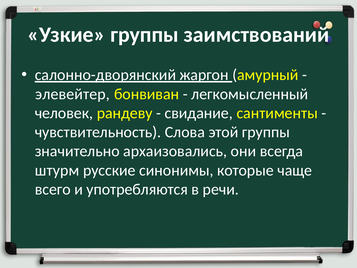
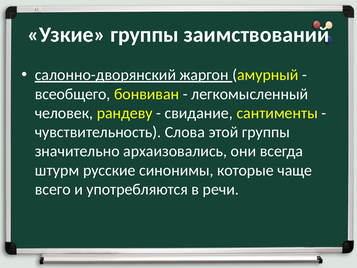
элевейтер: элевейтер -> всеобщего (73, 94)
